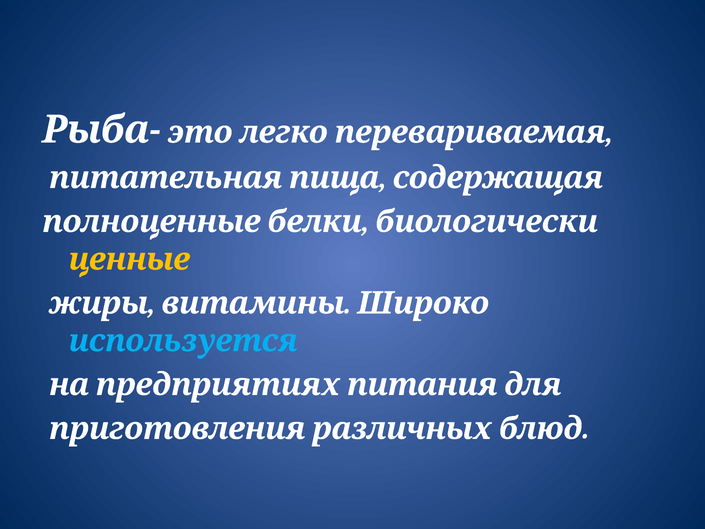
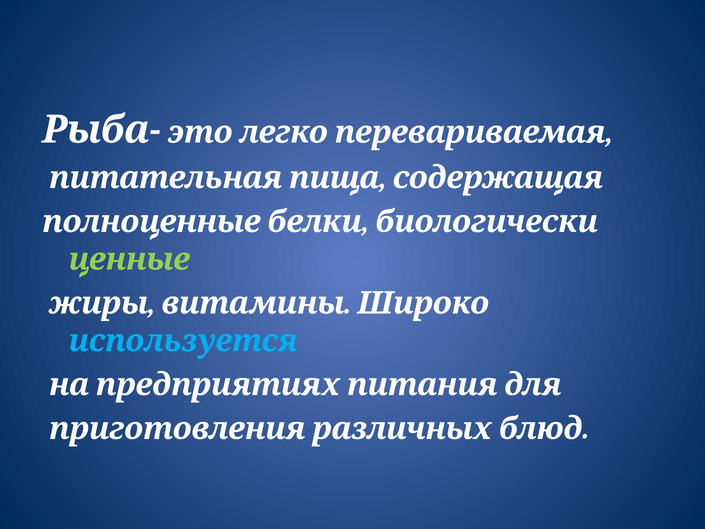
ценные colour: yellow -> light green (129, 259)
